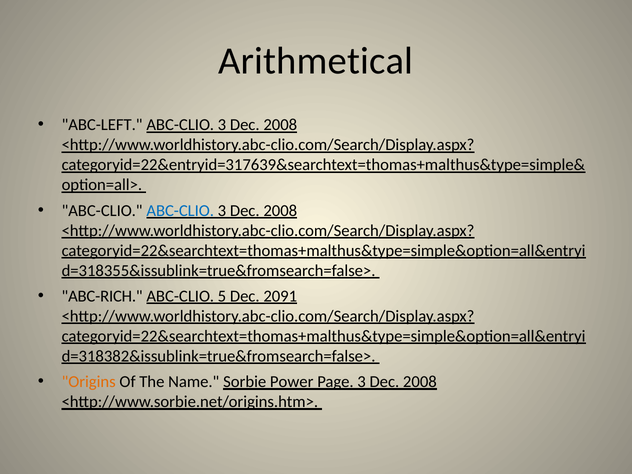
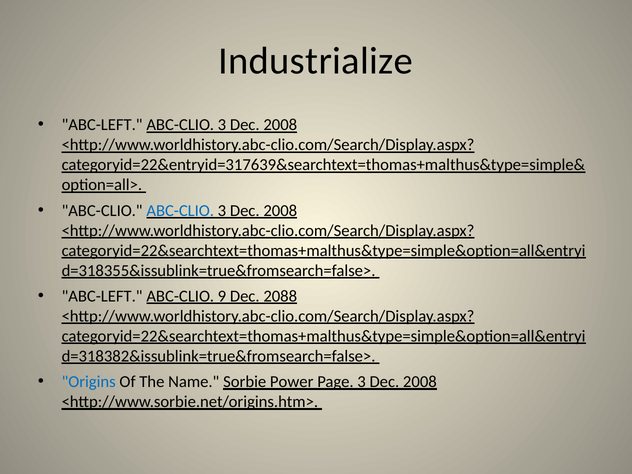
Arithmetical: Arithmetical -> Industrialize (316, 61)
ABC-RICH: ABC-RICH -> ABC-LEFT (102, 296)
5: 5 -> 9 (222, 296)
2091: 2091 -> 2088 (280, 296)
Origins colour: orange -> blue (89, 382)
